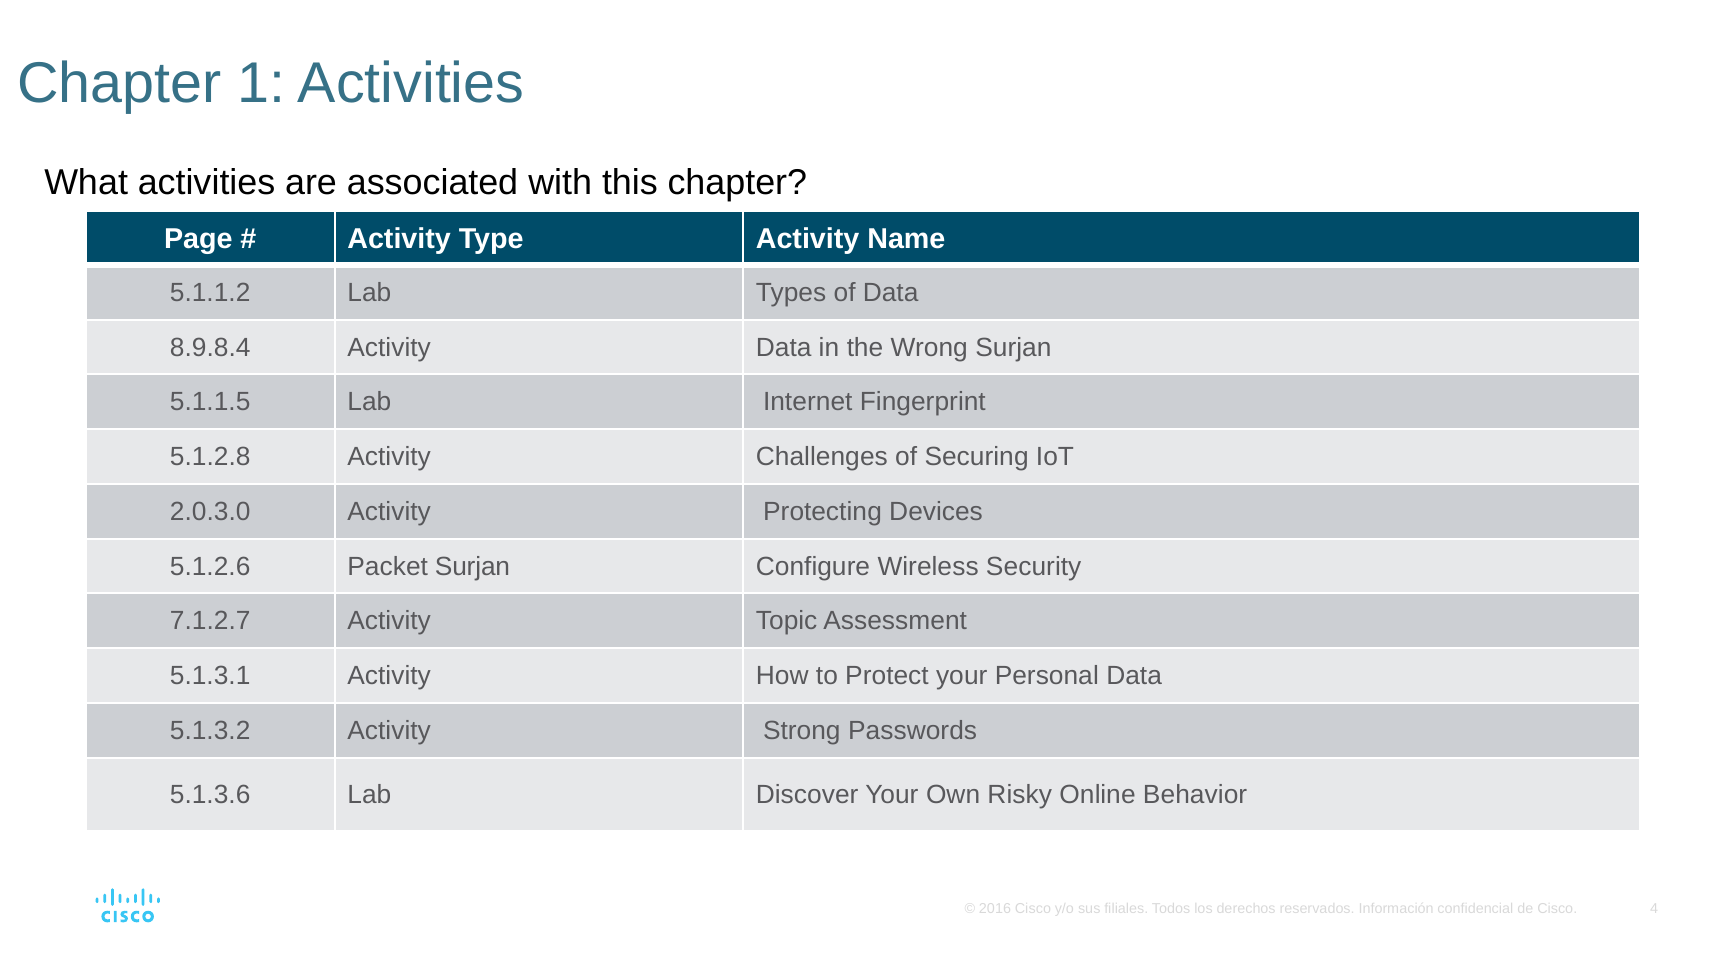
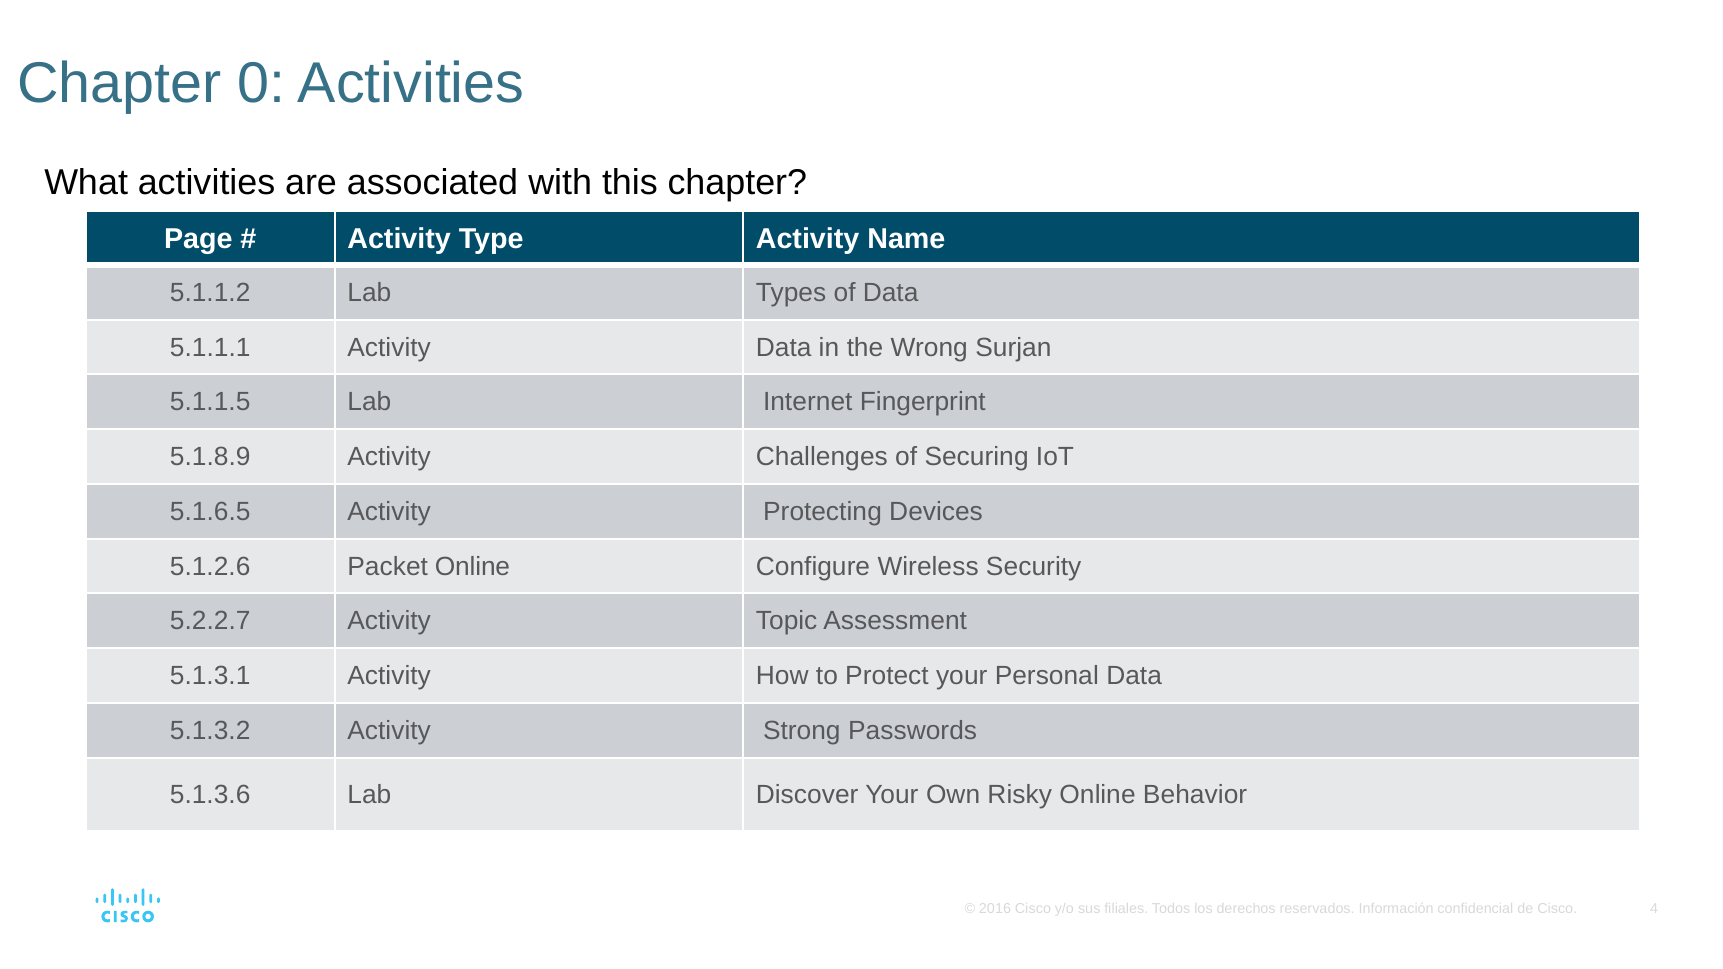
1: 1 -> 0 (261, 83)
8.9.8.4: 8.9.8.4 -> 5.1.1.1 (210, 348)
5.1.2.8: 5.1.2.8 -> 5.1.8.9 (210, 457)
2.0.3.0: 2.0.3.0 -> 5.1.6.5 (210, 512)
Packet Surjan: Surjan -> Online (473, 567)
7.1.2.7: 7.1.2.7 -> 5.2.2.7 (210, 621)
